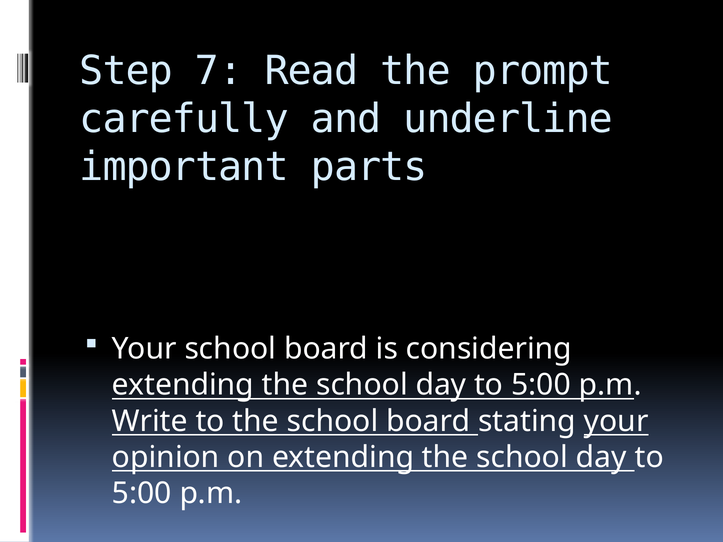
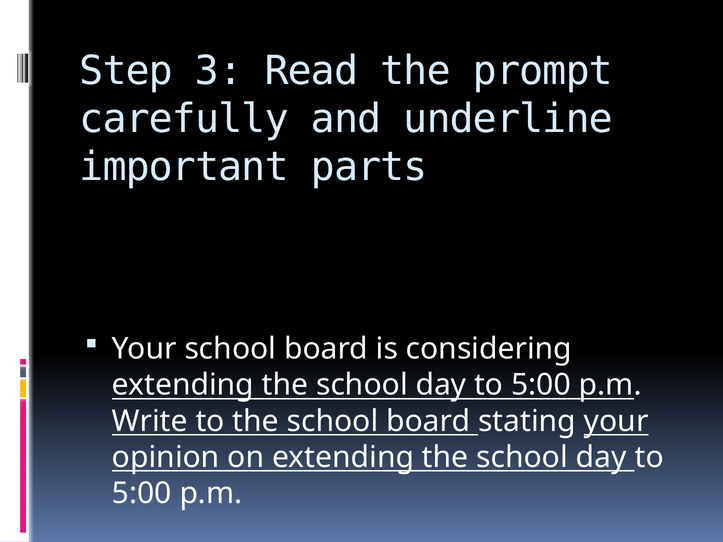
7: 7 -> 3 (219, 71)
